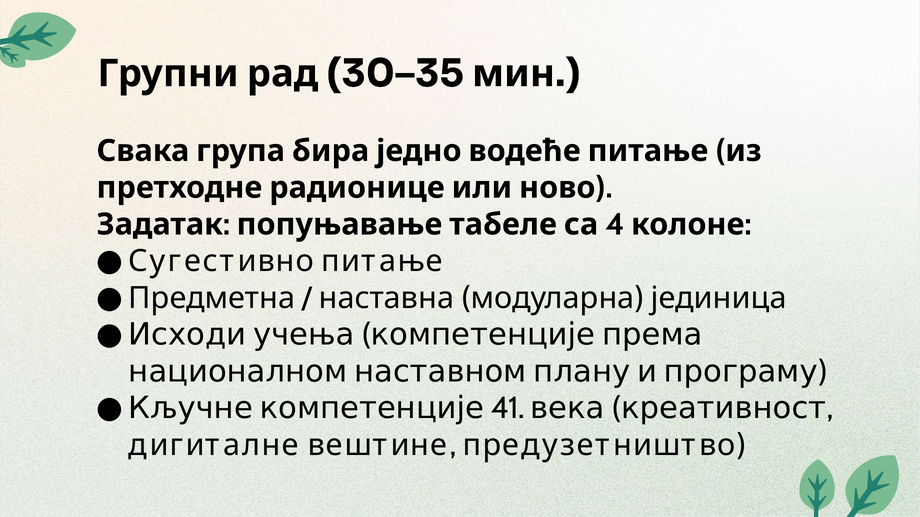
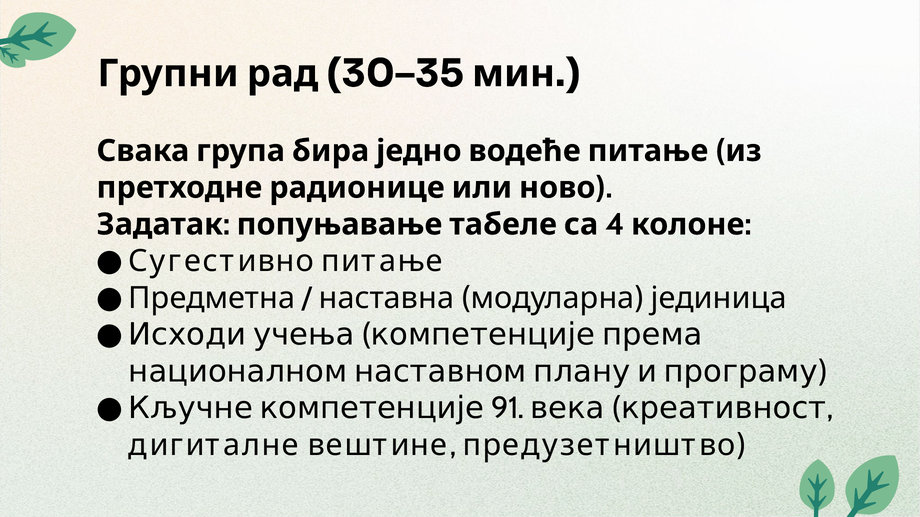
41: 41 -> 91 (508, 409)
